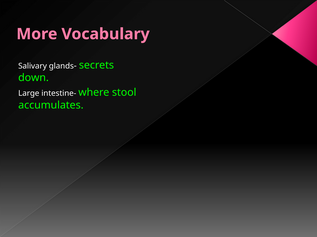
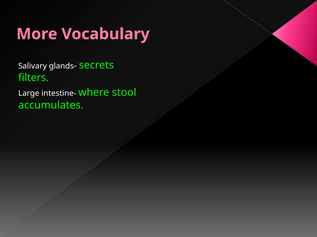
down: down -> filters (34, 78)
